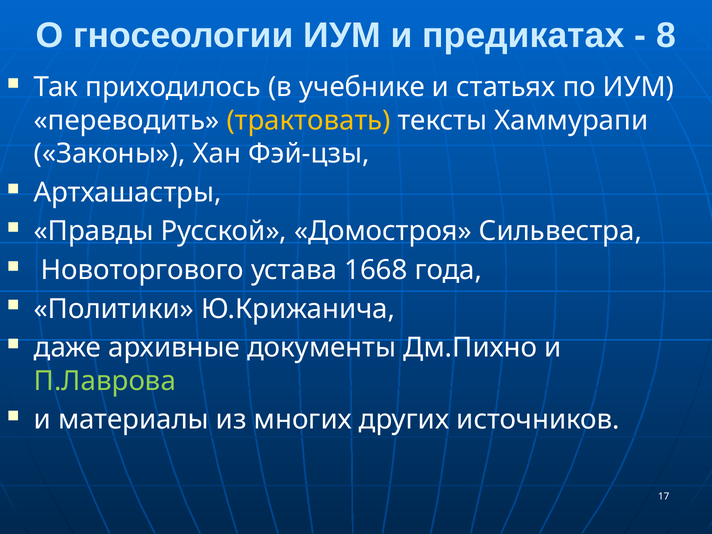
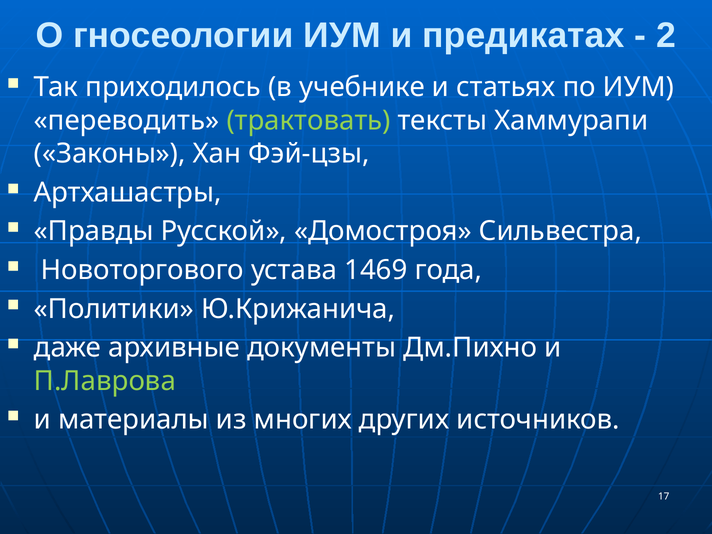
8: 8 -> 2 (666, 35)
трактовать colour: yellow -> light green (309, 121)
1668: 1668 -> 1469 (376, 270)
